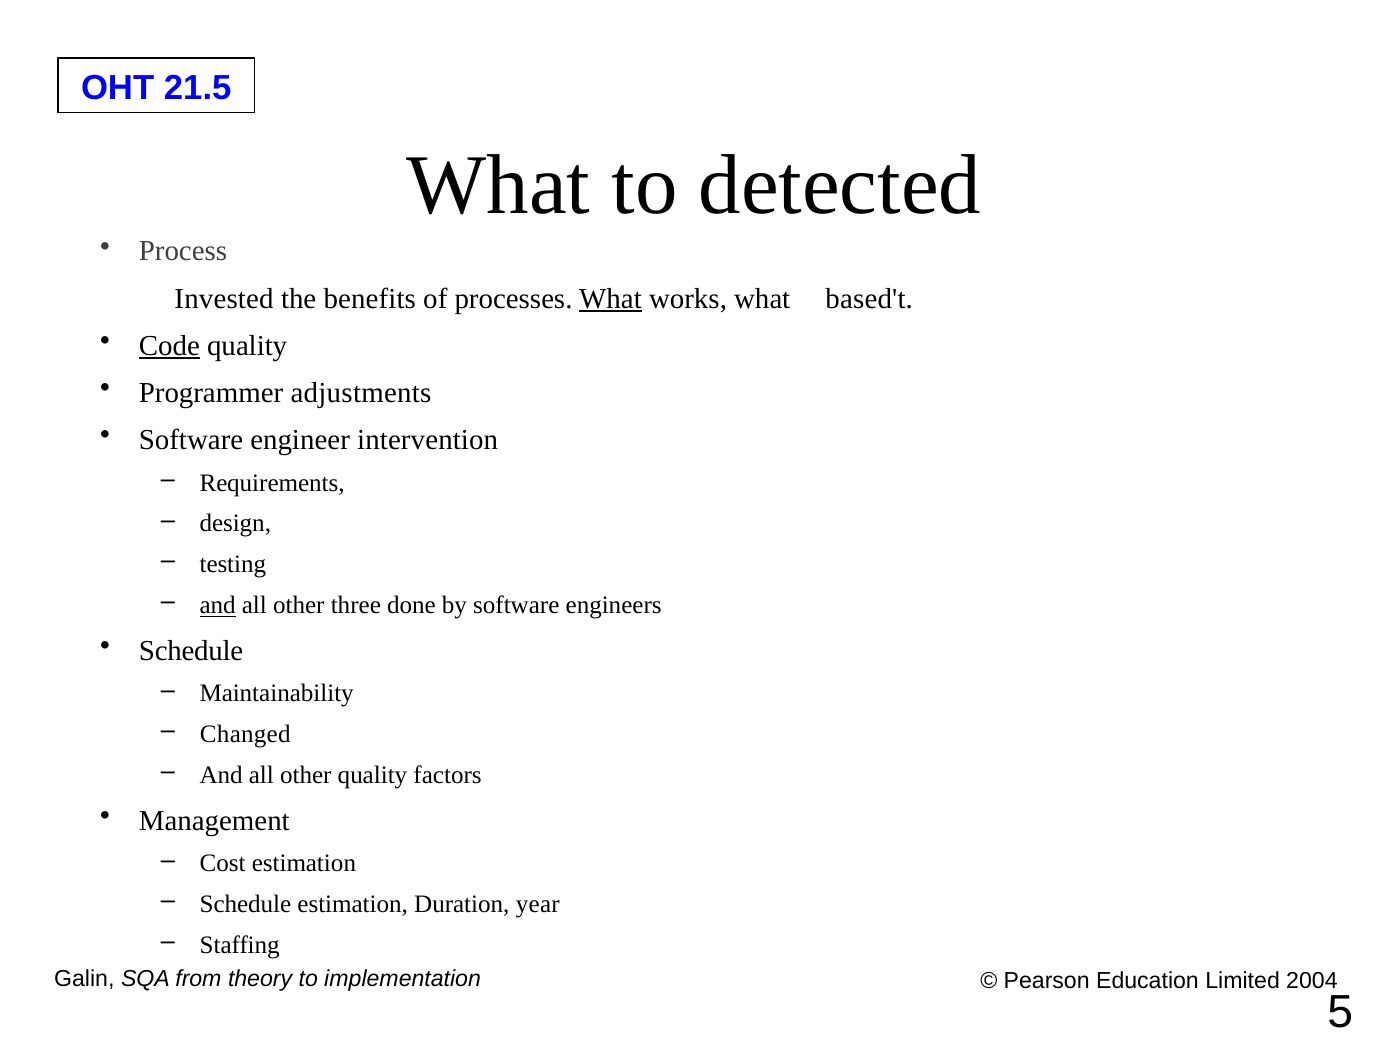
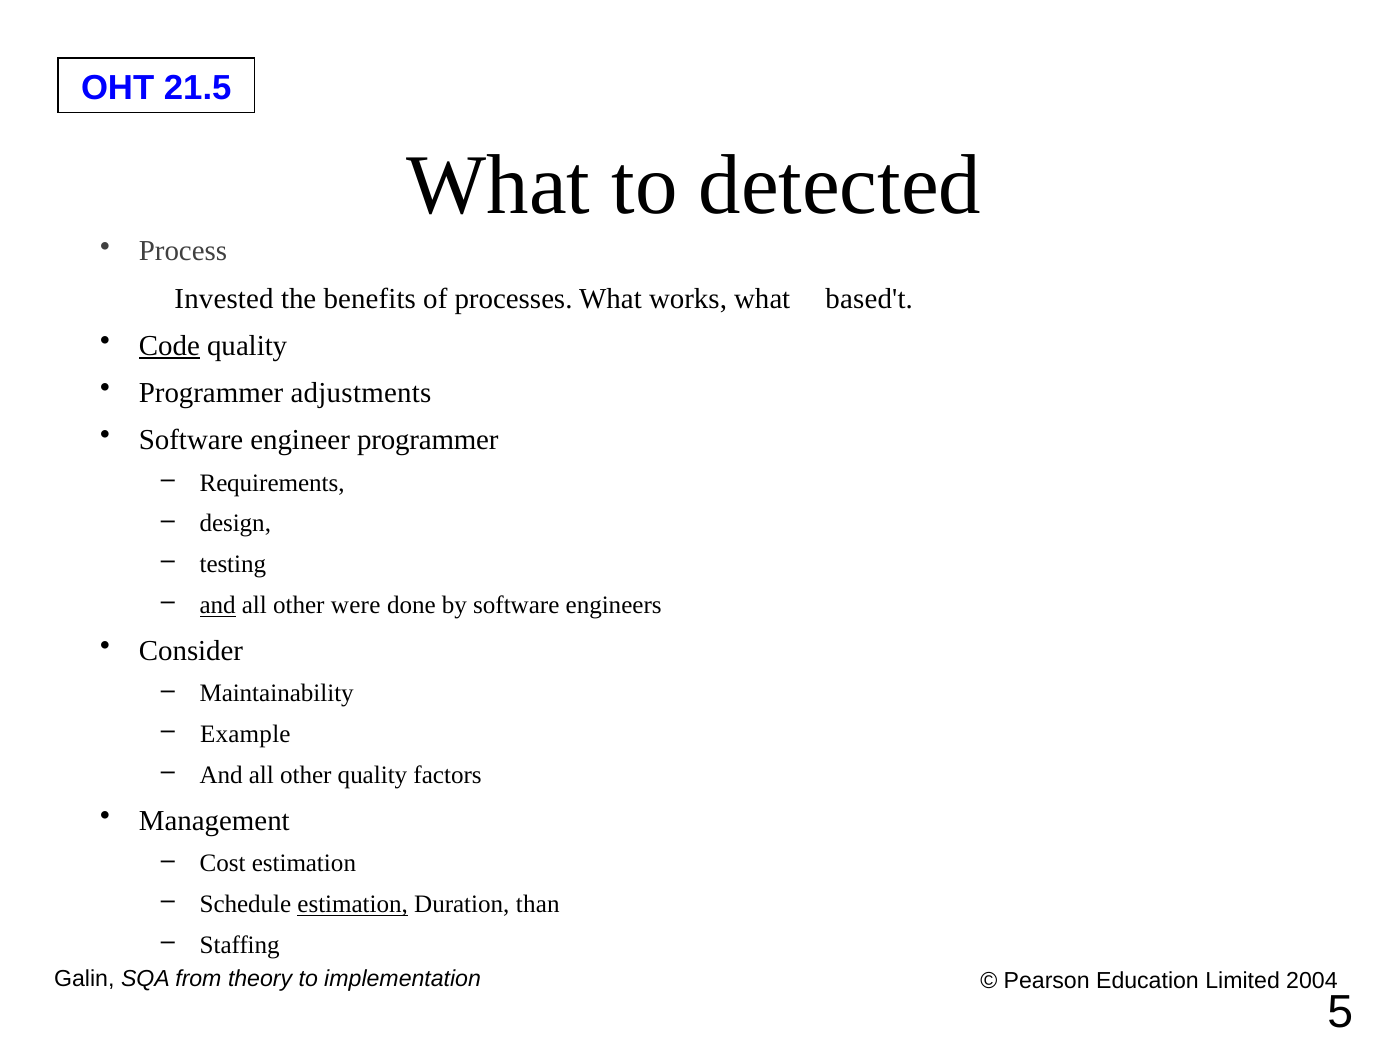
What underline: present -> none (610, 298)
engineer intervention: intervention -> programmer (428, 440)
three: three -> were (356, 606)
Schedule: Schedule -> Consider (191, 651)
Changed: Changed -> Example (245, 735)
estimation underline: none -> present (353, 904)
year: year -> than (538, 904)
